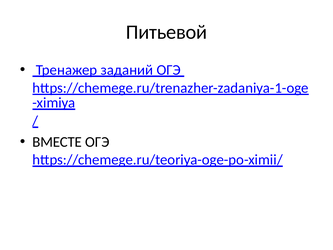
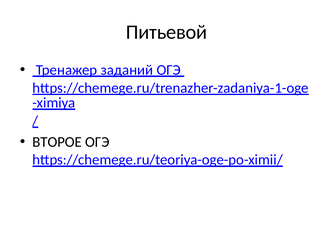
ВМЕСТЕ: ВМЕСТЕ -> ВТОРОЕ (57, 142)
